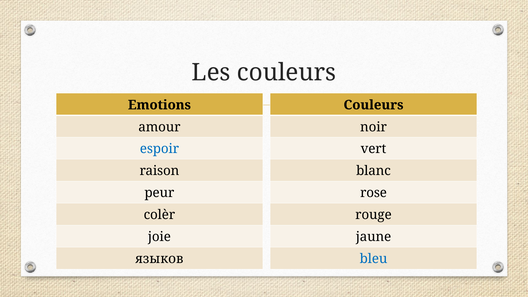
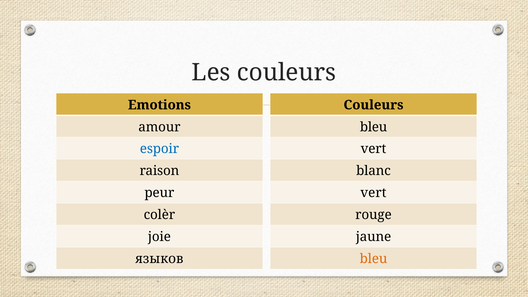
noir: noir -> bleu (374, 127)
rose: rose -> vert (373, 193)
bleu colour: blue -> orange (374, 259)
